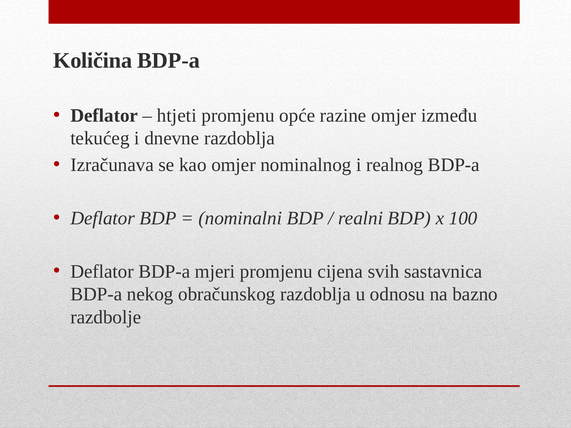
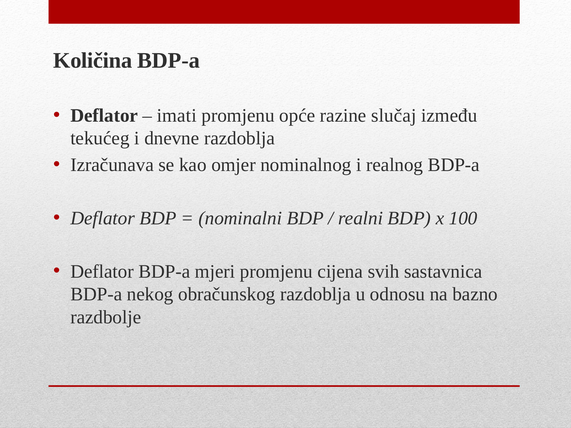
htjeti: htjeti -> imati (177, 116)
razine omjer: omjer -> slučaj (394, 116)
